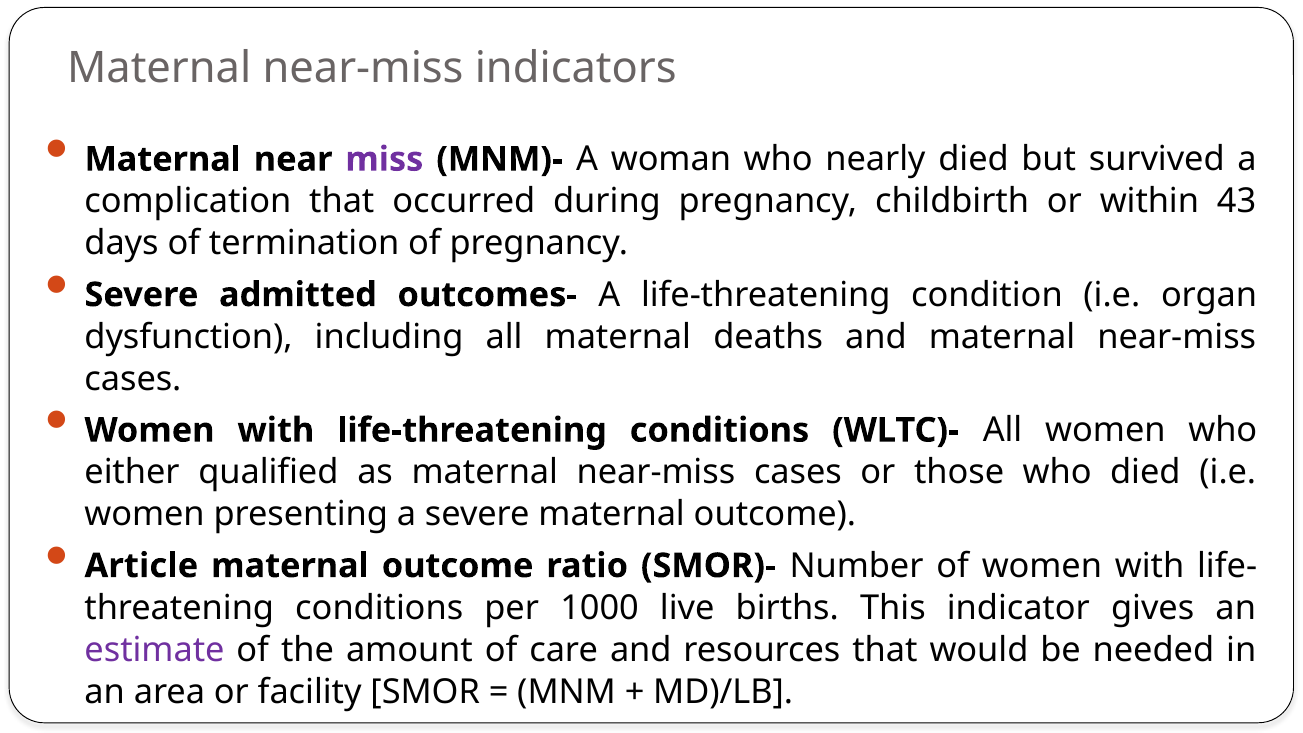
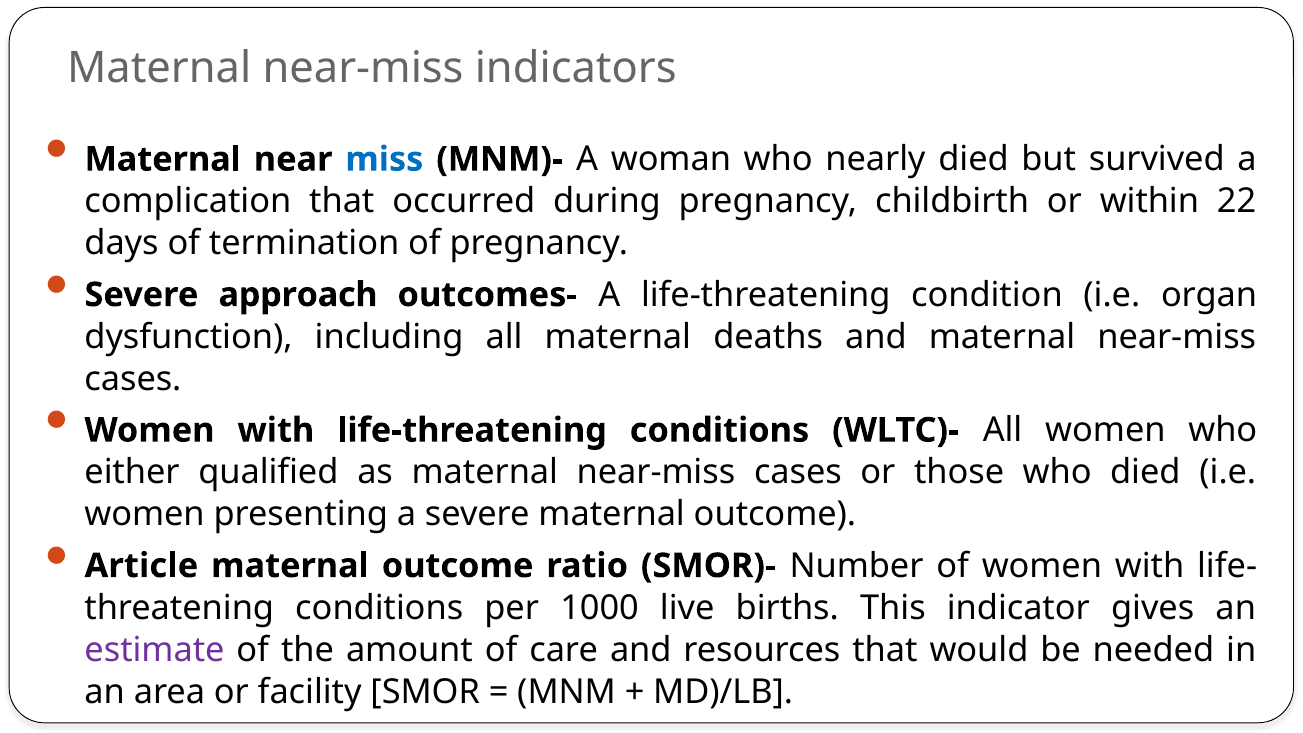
miss colour: purple -> blue (384, 159)
43: 43 -> 22 (1237, 201)
admitted: admitted -> approach (298, 295)
